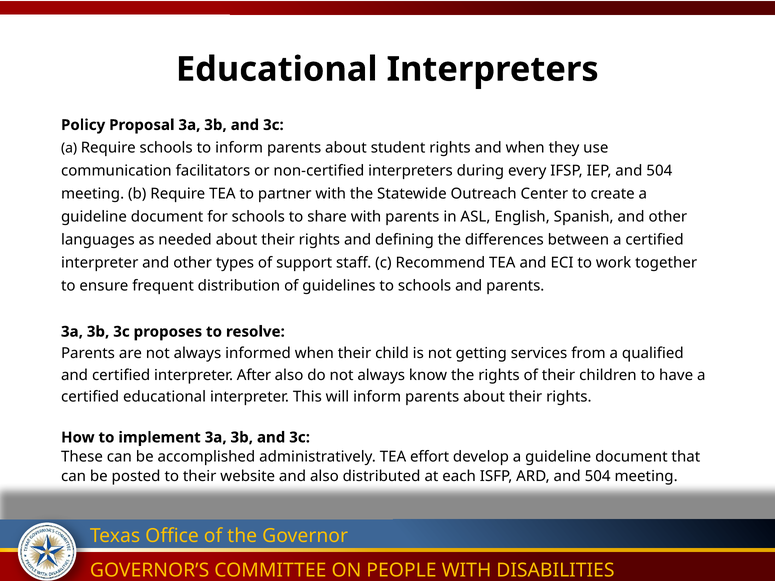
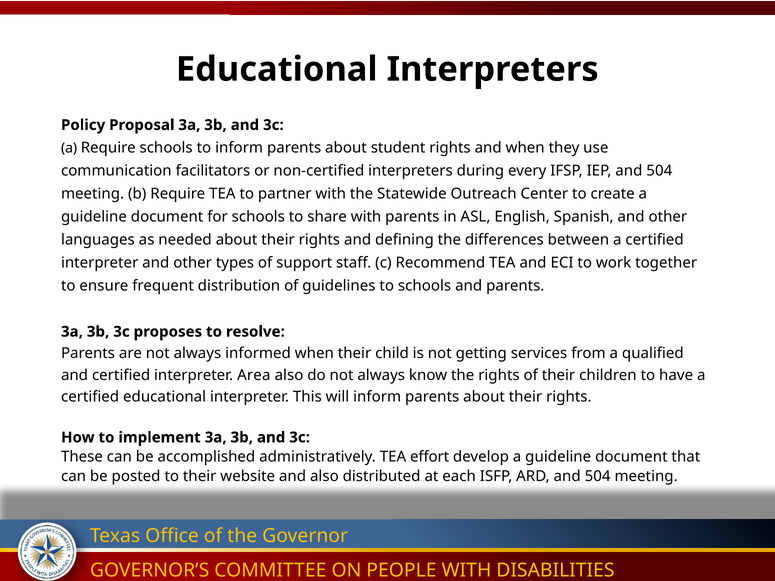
After: After -> Area (254, 375)
